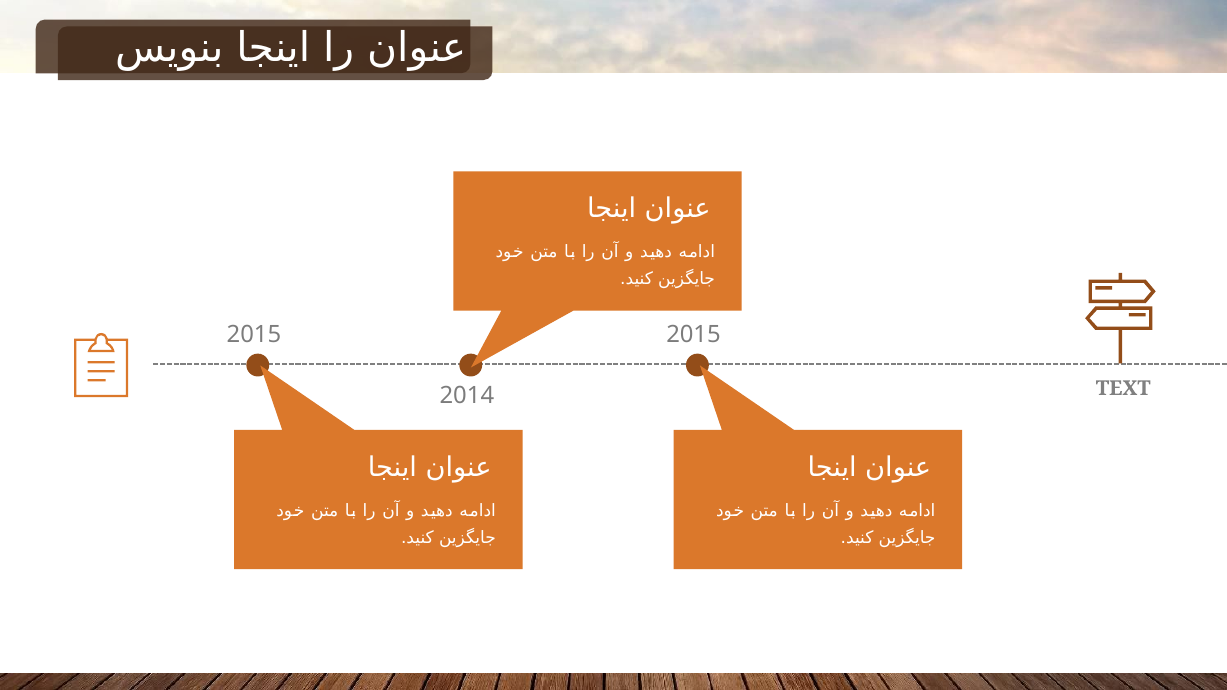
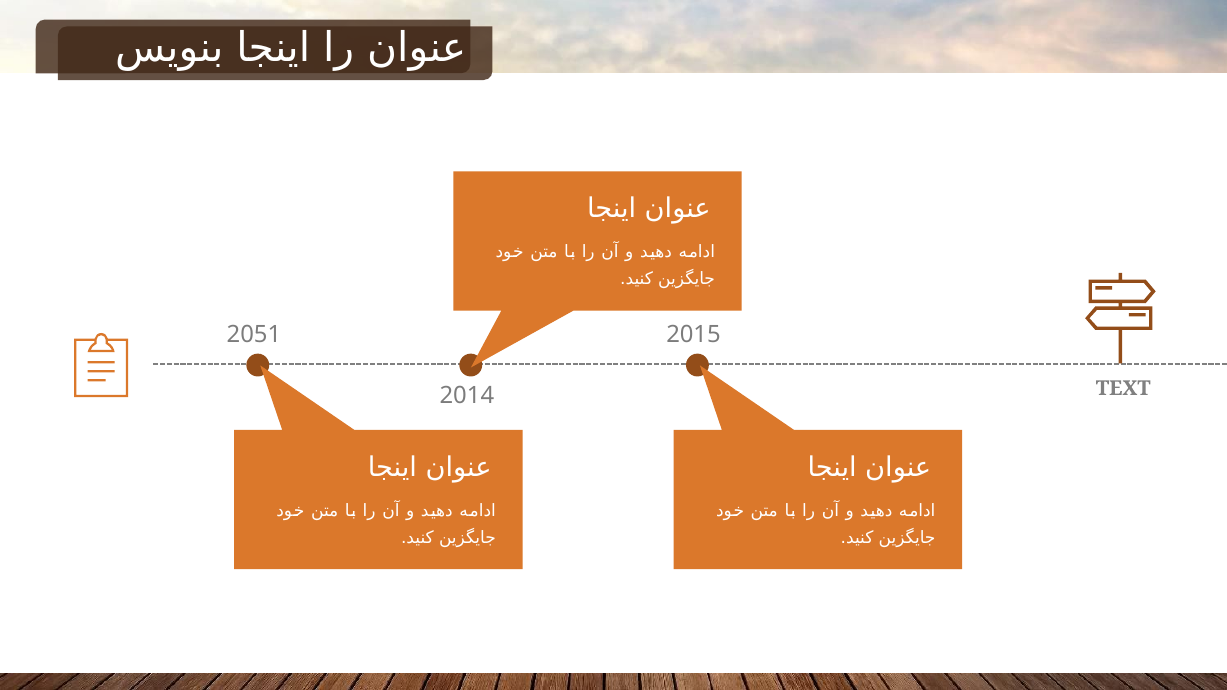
2015: 2015 -> 2051 (254, 334)
